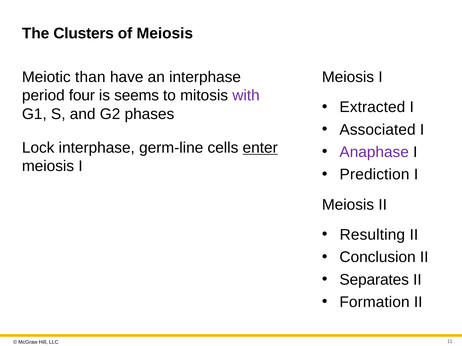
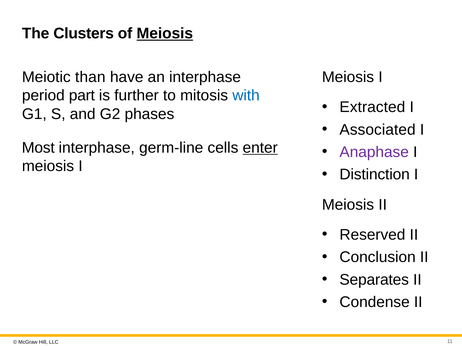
Meiosis underline: none -> present (165, 34)
four: four -> part (82, 96)
seems: seems -> further (137, 96)
with colour: purple -> blue (246, 96)
Lock: Lock -> Most (38, 148)
Prediction: Prediction -> Distinction (375, 175)
Resulting: Resulting -> Reserved (372, 235)
Formation: Formation -> Condense (375, 303)
